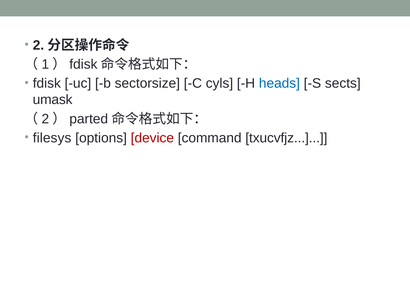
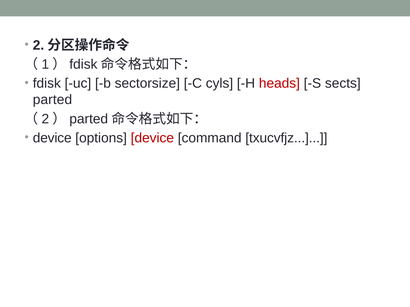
heads colour: blue -> red (279, 84)
umask: umask -> parted (52, 100)
filesys: filesys -> device (52, 138)
